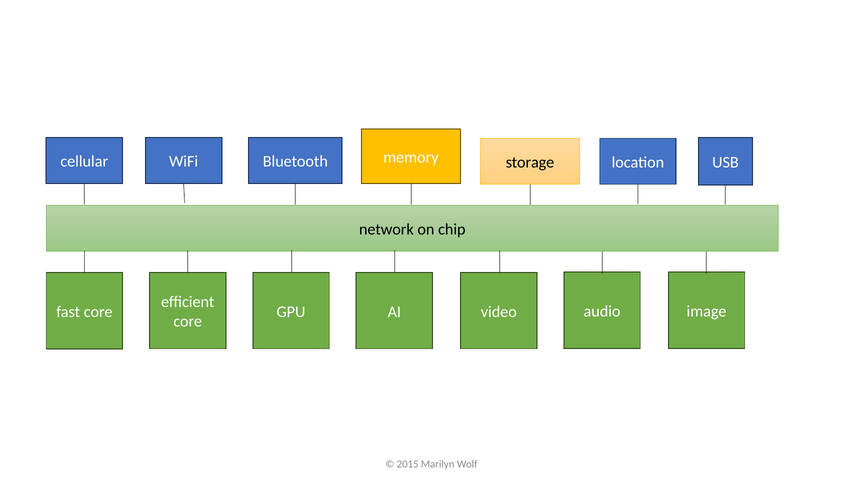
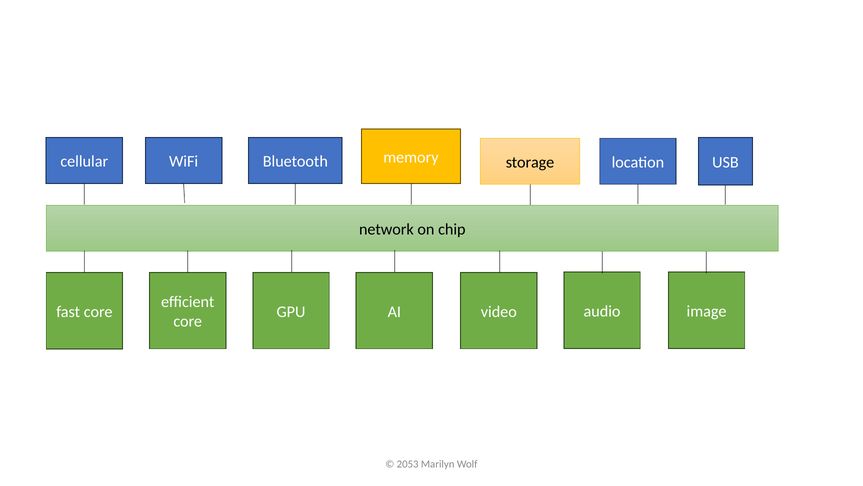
2015: 2015 -> 2053 (408, 463)
